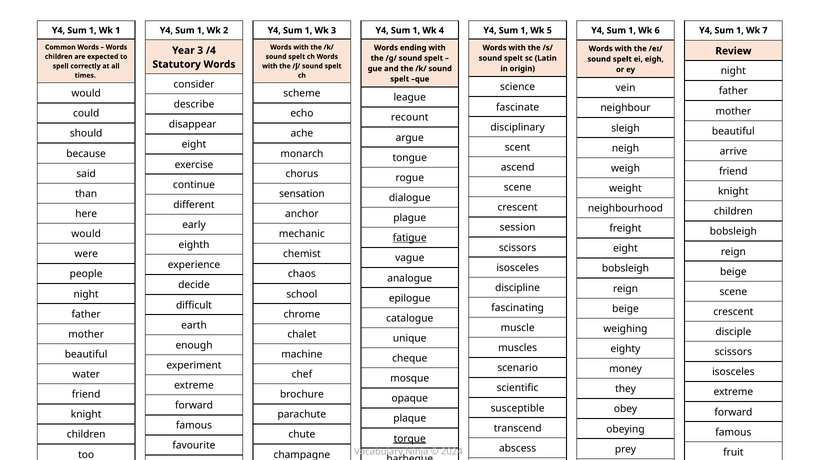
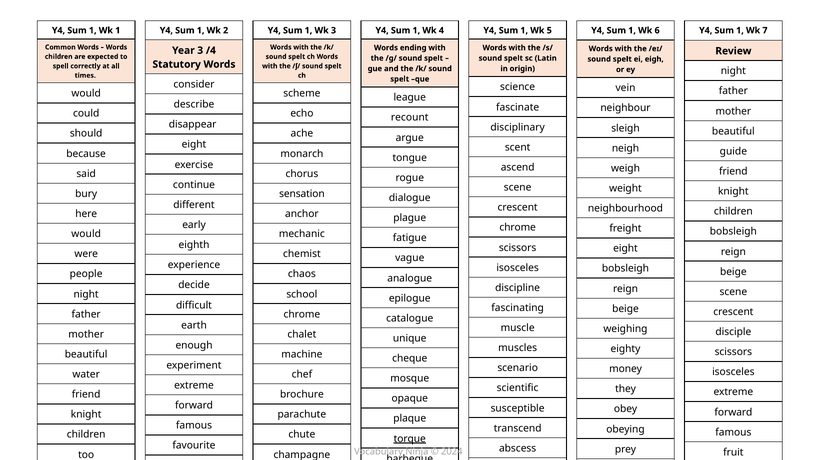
arrive: arrive -> guide (733, 151)
than: than -> bury (86, 194)
session: session -> chrome (518, 227)
fatigue underline: present -> none (410, 238)
